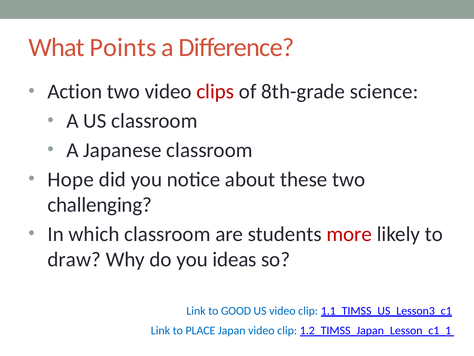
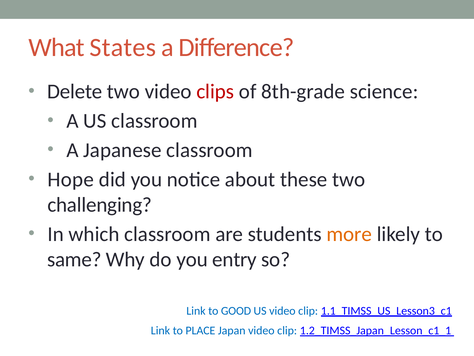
Points: Points -> States (123, 47)
Action: Action -> Delete (75, 92)
more colour: red -> orange (349, 234)
draw: draw -> same (74, 259)
ideas: ideas -> entry (235, 259)
